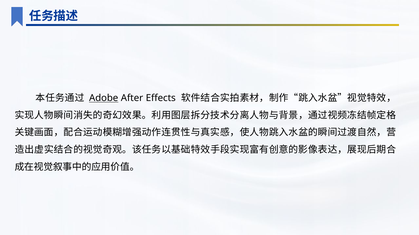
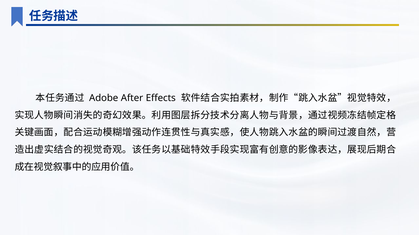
Adobe underline: present -> none (104, 98)
